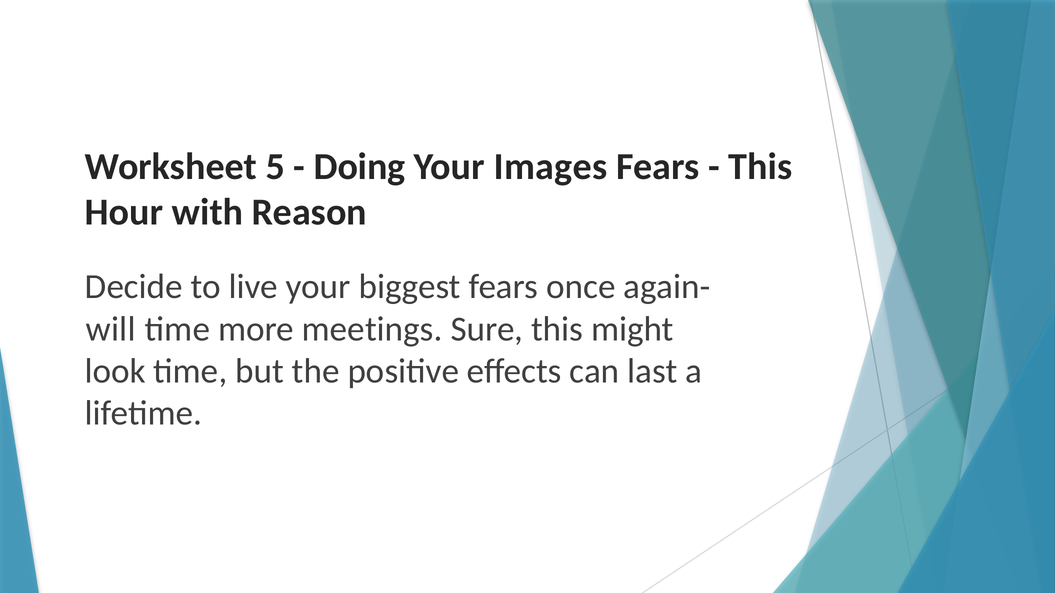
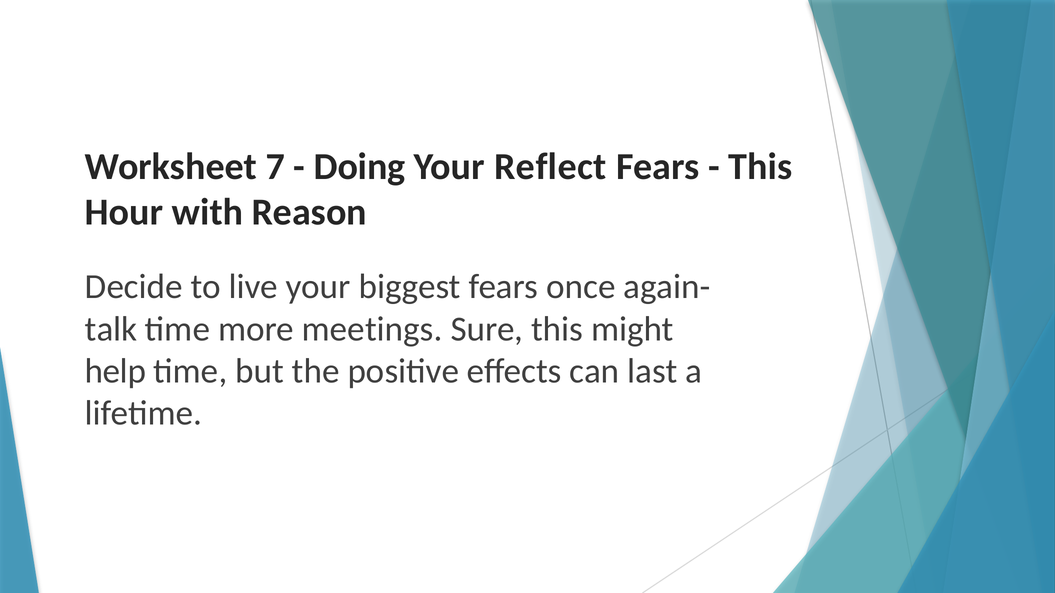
5: 5 -> 7 (275, 167)
Images: Images -> Reflect (550, 167)
will: will -> talk (111, 329)
look: look -> help (115, 371)
